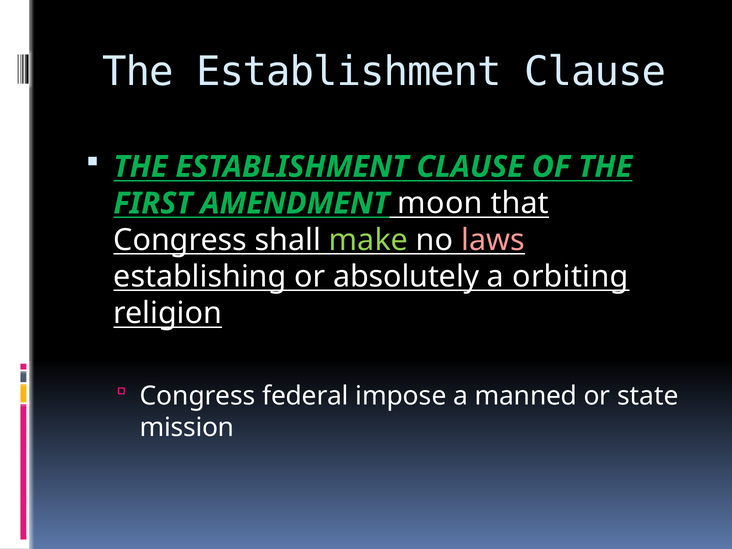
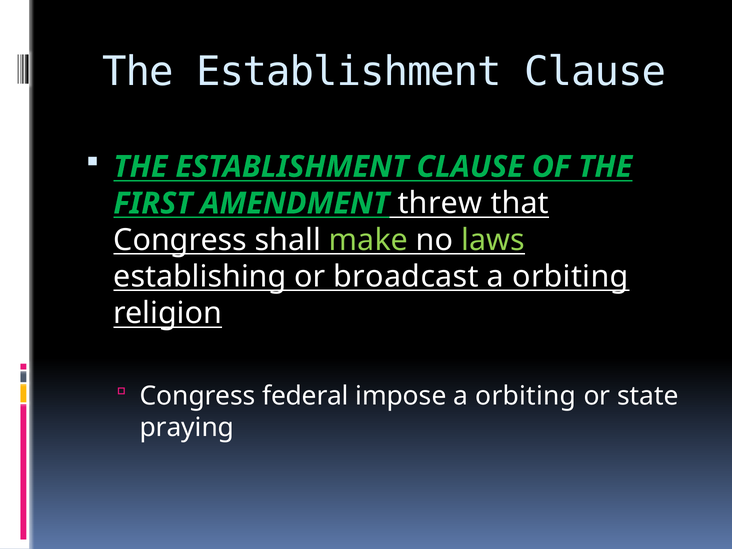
moon: moon -> threw (440, 203)
laws colour: pink -> light green (493, 240)
absolutely: absolutely -> broadcast (406, 277)
impose a manned: manned -> orbiting (526, 396)
mission: mission -> praying (187, 428)
